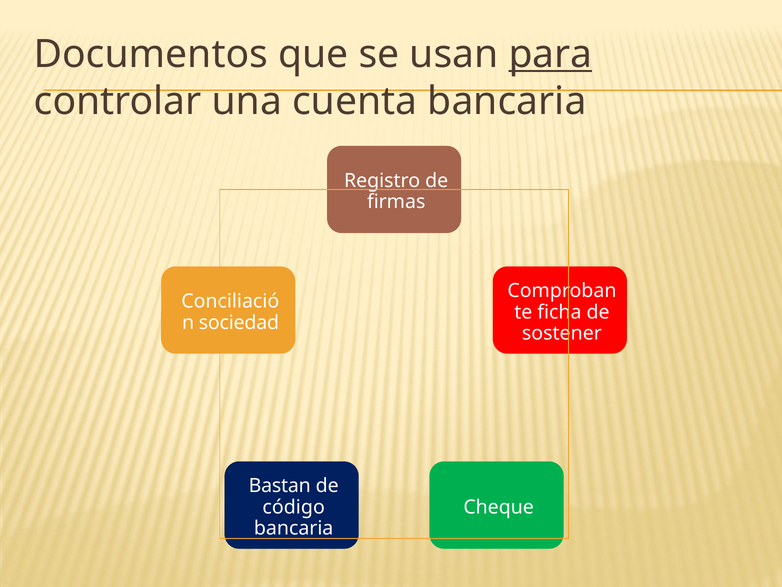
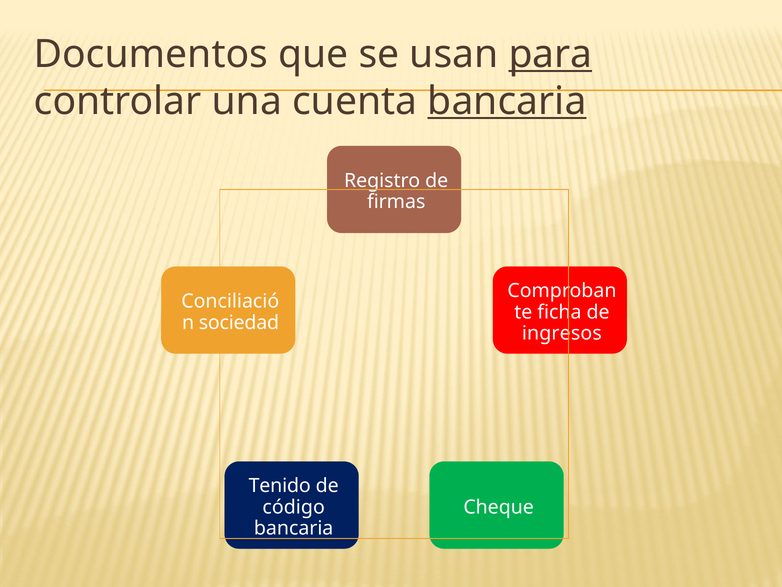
bancaria underline: none -> present (507, 101)
sostener: sostener -> ingresos (562, 333)
Bastan: Bastan -> Tenido (280, 486)
